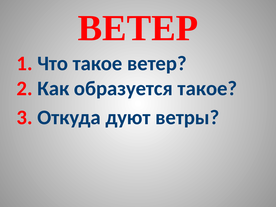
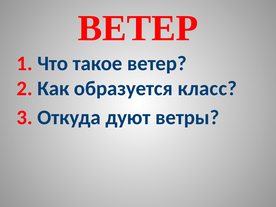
образуется такое: такое -> класс (207, 88)
